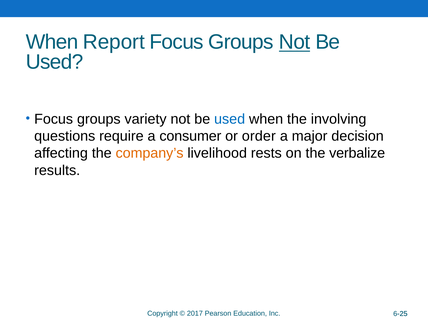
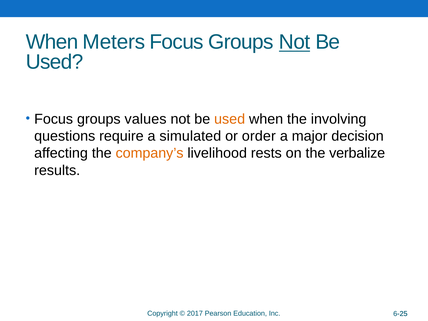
Report: Report -> Meters (114, 42)
variety: variety -> values (146, 119)
used colour: blue -> orange (230, 119)
consumer: consumer -> simulated (190, 136)
